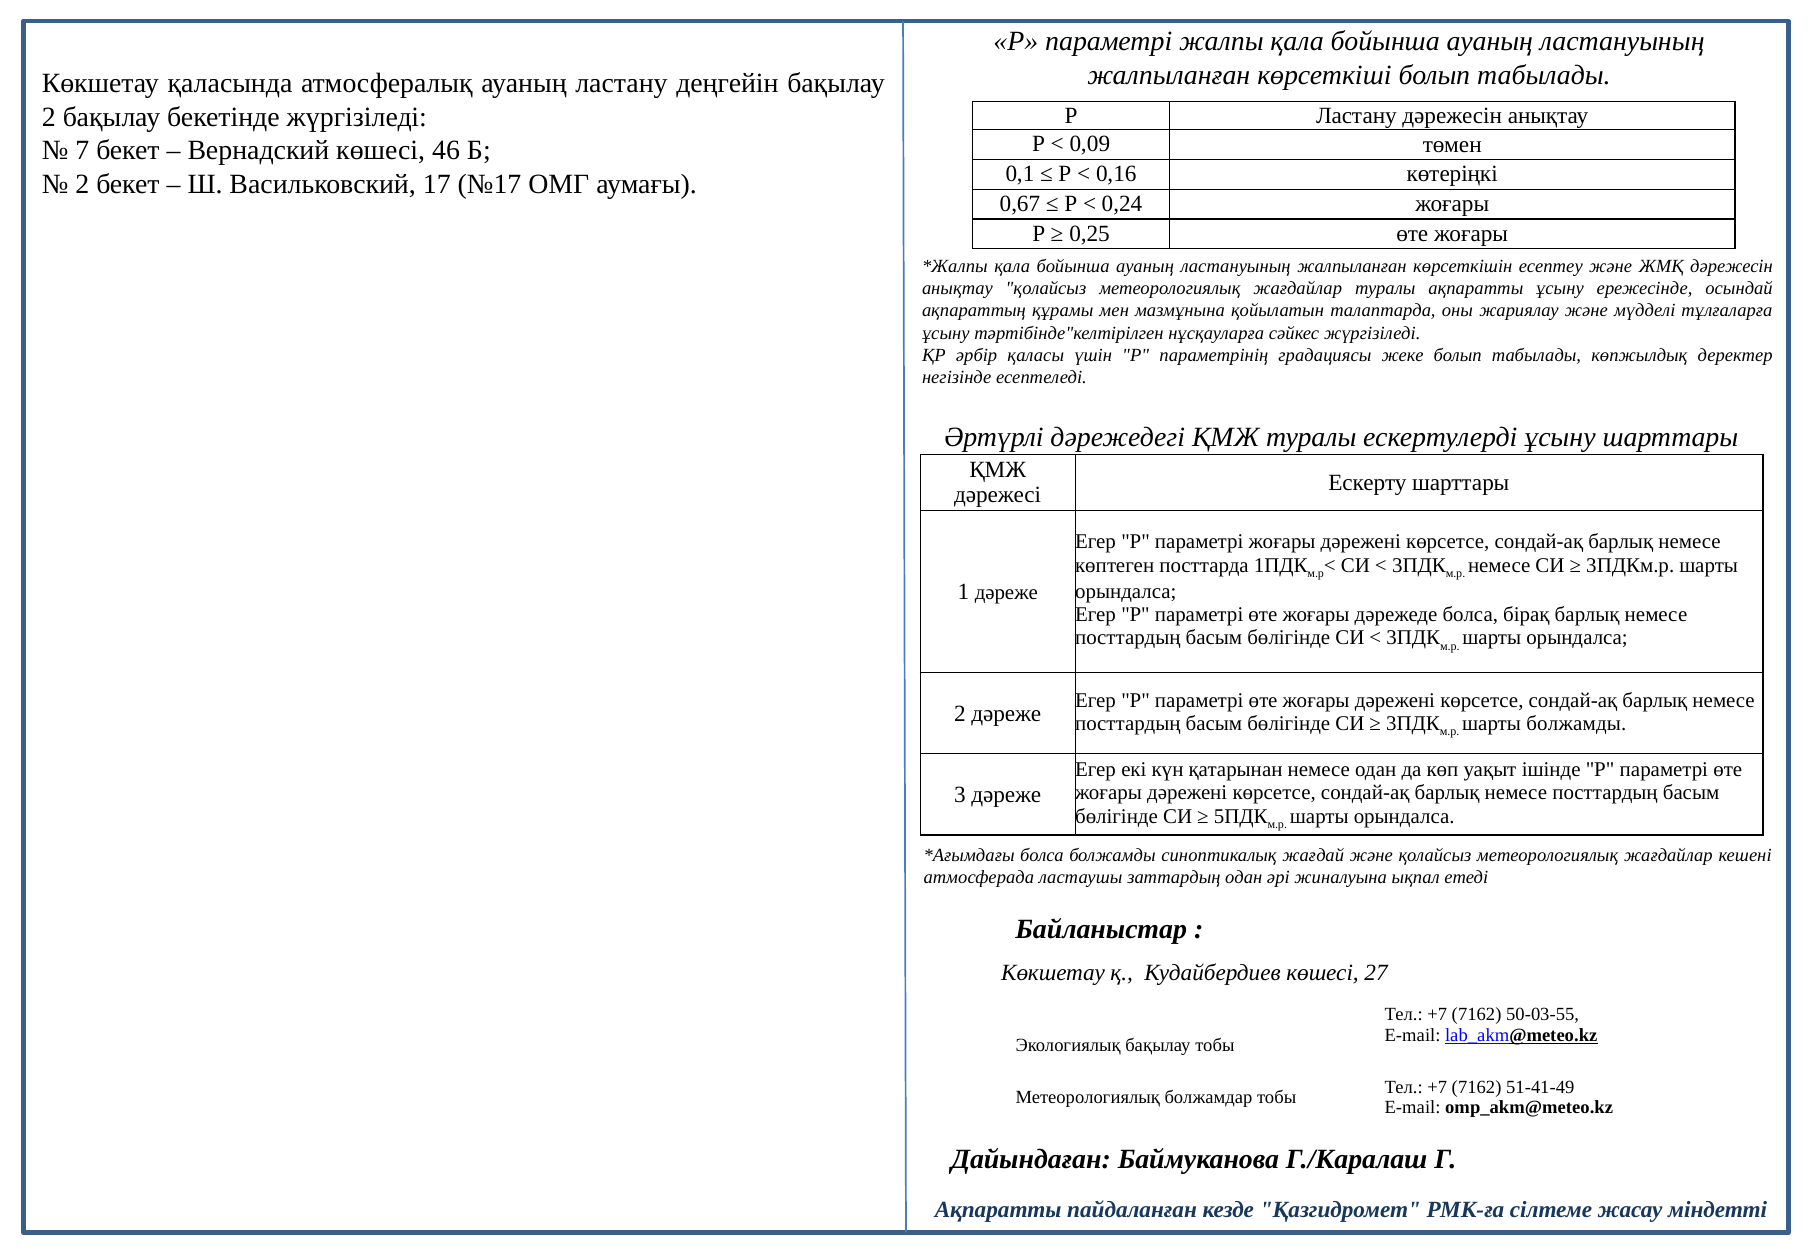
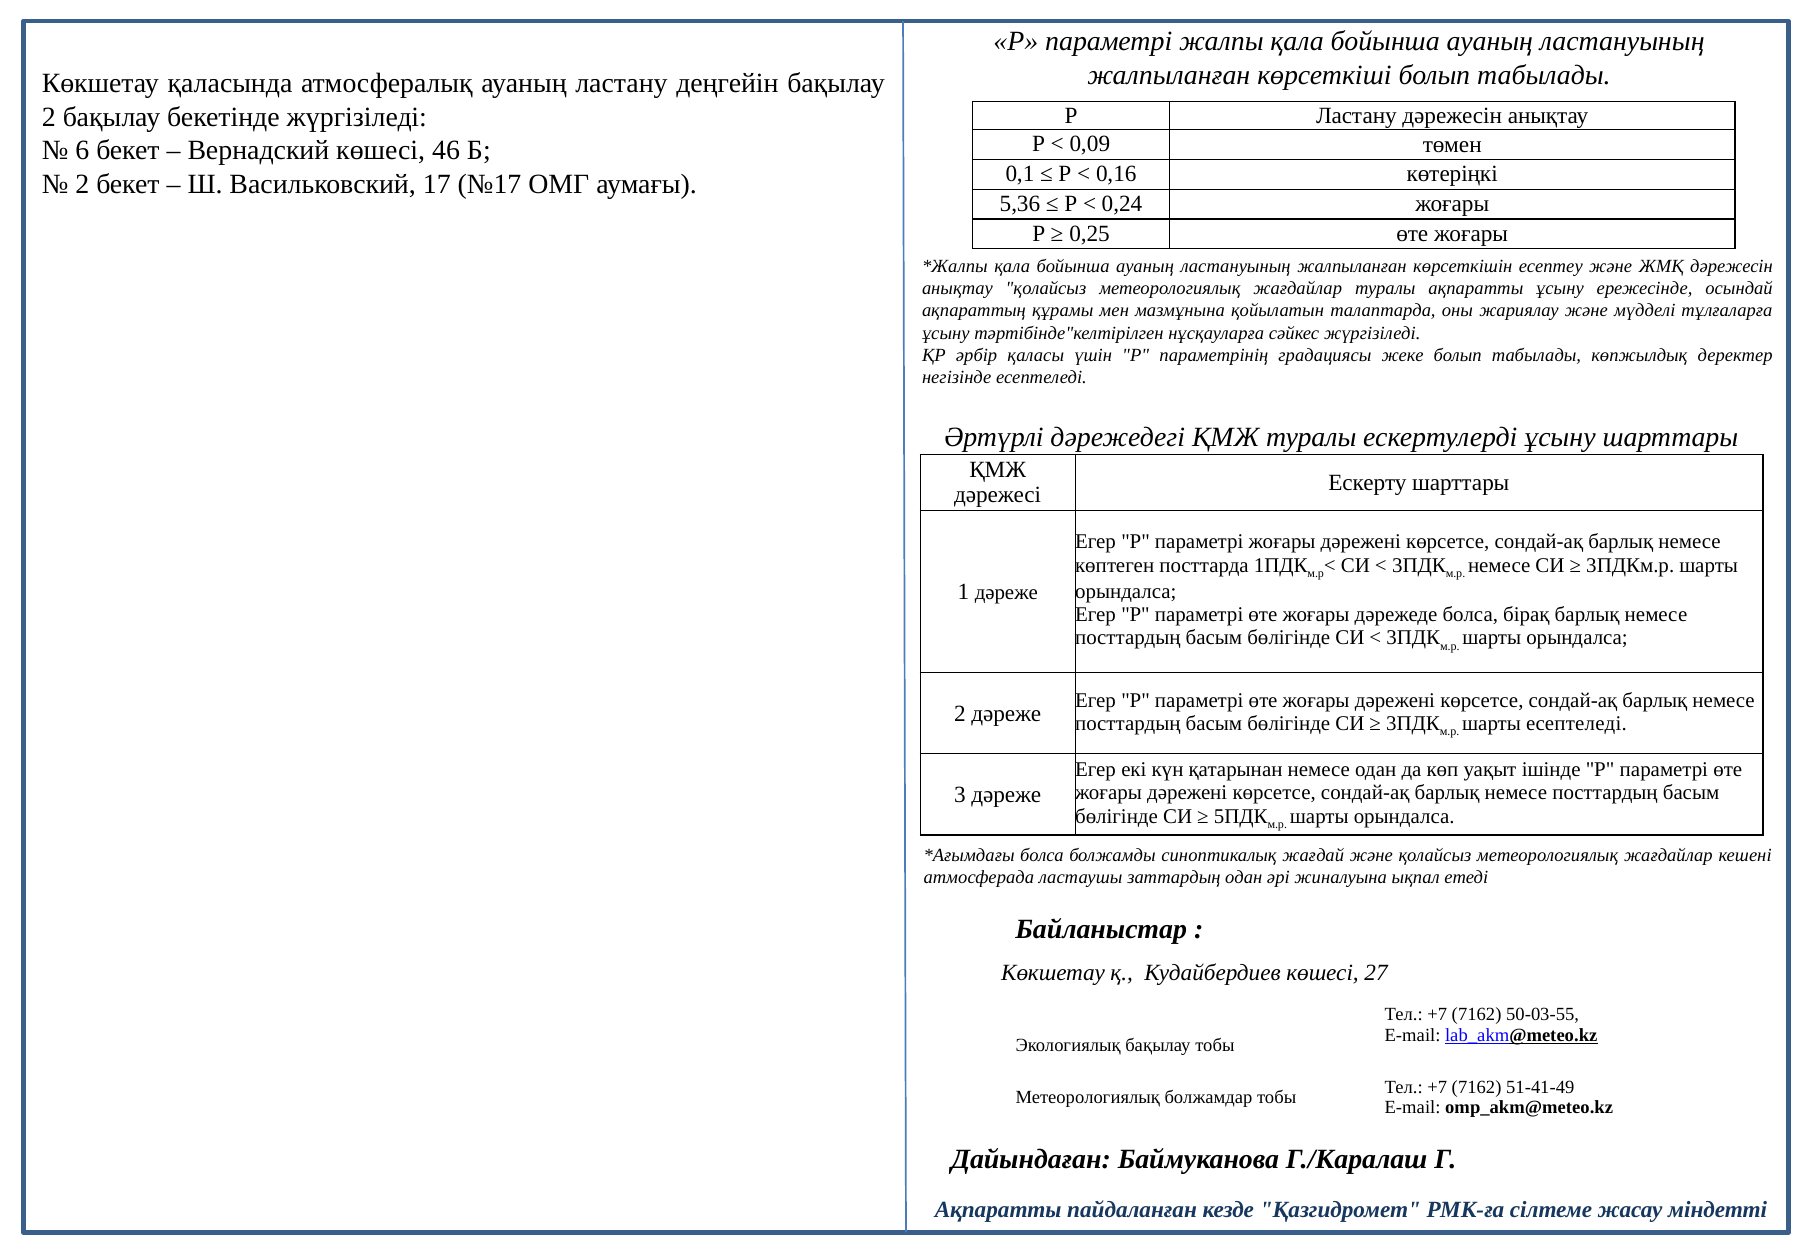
7: 7 -> 6 (82, 151)
0,67: 0,67 -> 5,36 (1020, 204)
шарты болжамды: болжамды -> есептеледі (1576, 724)
